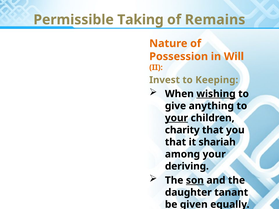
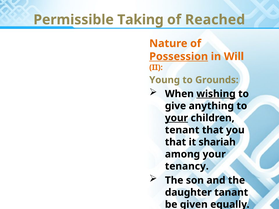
Remains: Remains -> Reached (215, 20)
Possession underline: none -> present (179, 57)
Invest: Invest -> Young (165, 80)
Keeping: Keeping -> Grounds (217, 80)
charity: charity -> tenant (182, 130)
deriving: deriving -> tenancy (187, 166)
son underline: present -> none (195, 181)
